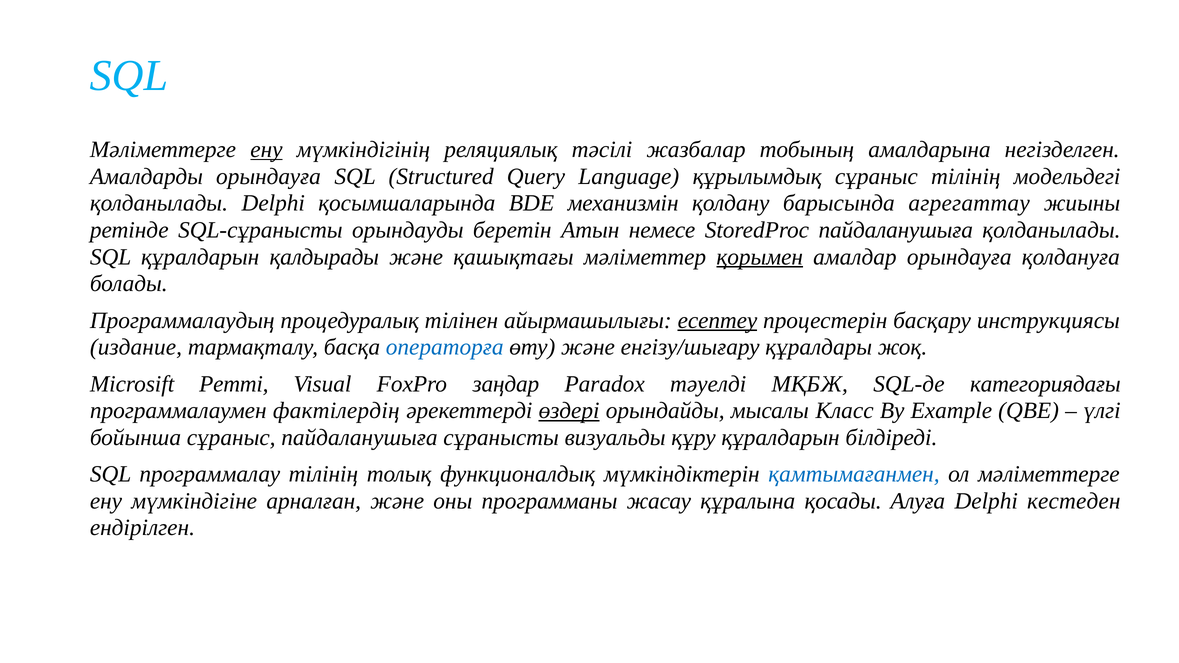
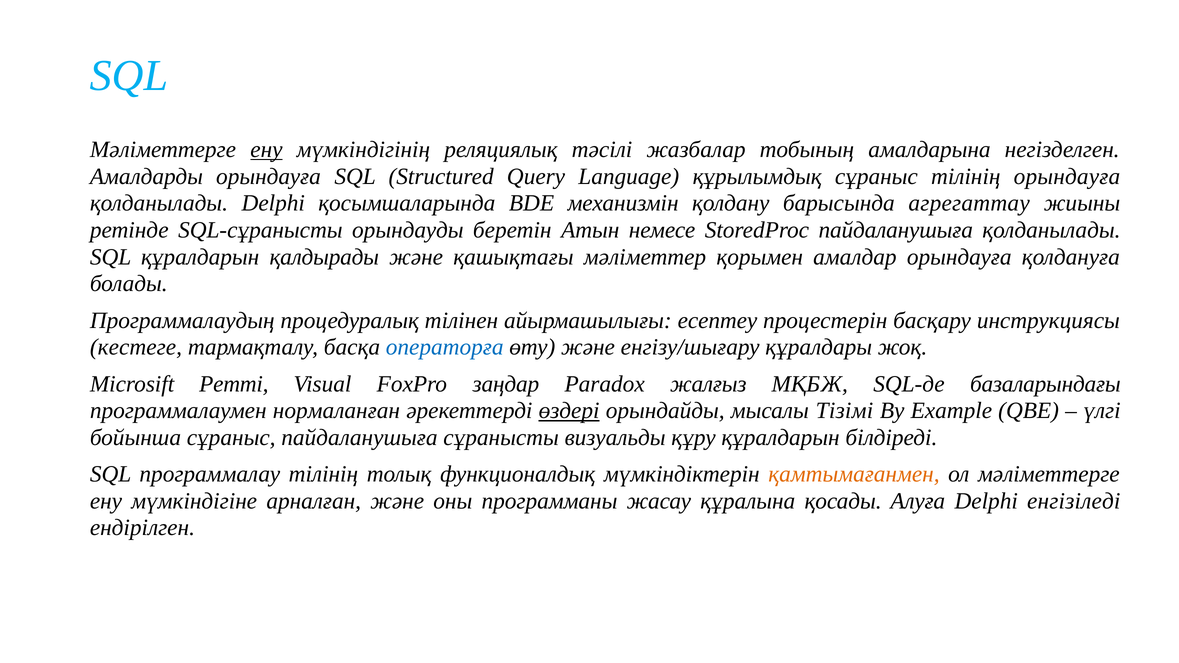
тілінің модельдегі: модельдегі -> орындауға (1067, 176)
қорымен underline: present -> none (760, 257)
есептеу underline: present -> none (718, 320)
издание: издание -> кестеге (136, 347)
тәуелді: тәуелді -> жалғыз (708, 384)
категориядағы: категориядағы -> базаларындағы (1045, 384)
фактілердің: фактілердің -> нормаланған (336, 411)
Класс: Класс -> Тізімі (844, 411)
қамтымағанмен colour: blue -> orange (854, 474)
кестеден: кестеден -> енгізіледі (1074, 501)
